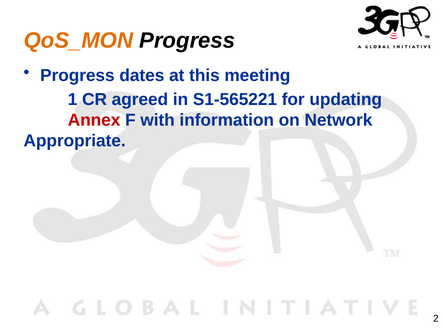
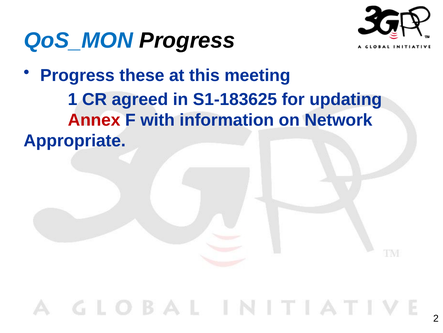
QoS_MON colour: orange -> blue (78, 41)
dates: dates -> these (142, 75)
S1-565221: S1-565221 -> S1-183625 (235, 99)
